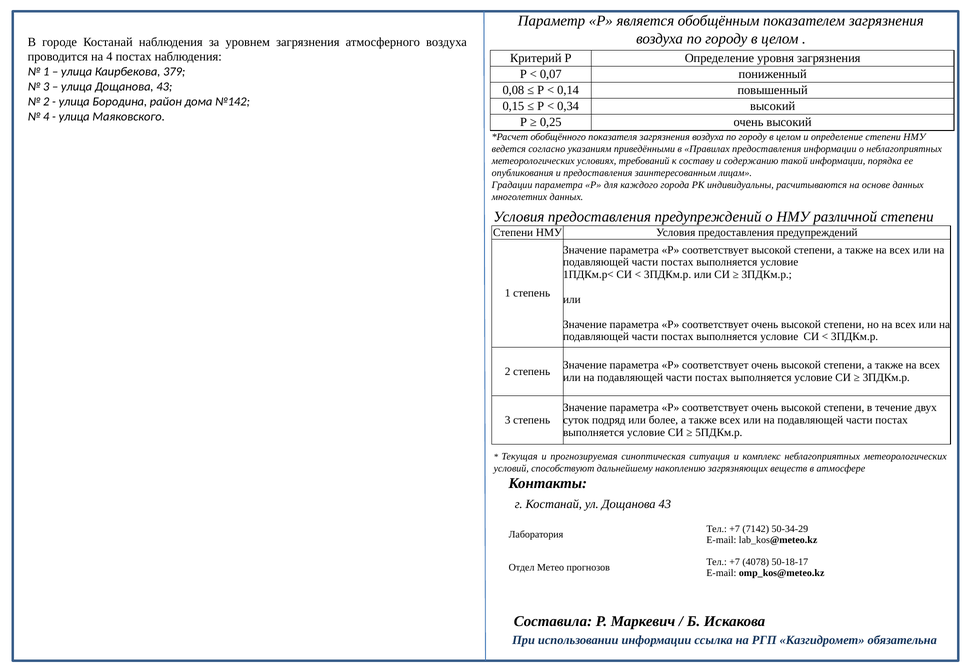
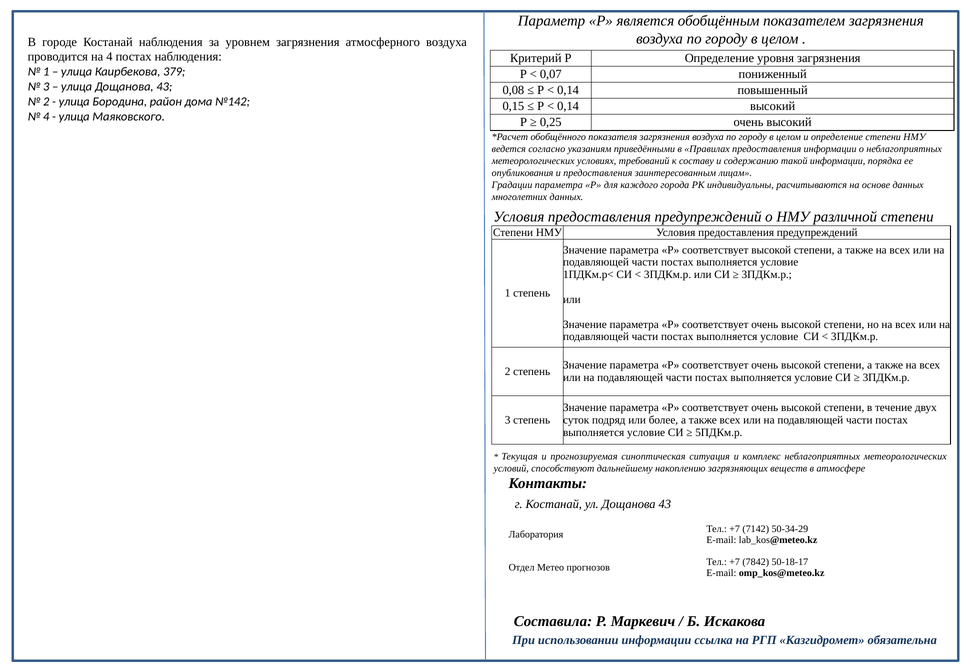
0,34: 0,34 -> 0,14 (568, 106)
4078: 4078 -> 7842 (756, 562)
